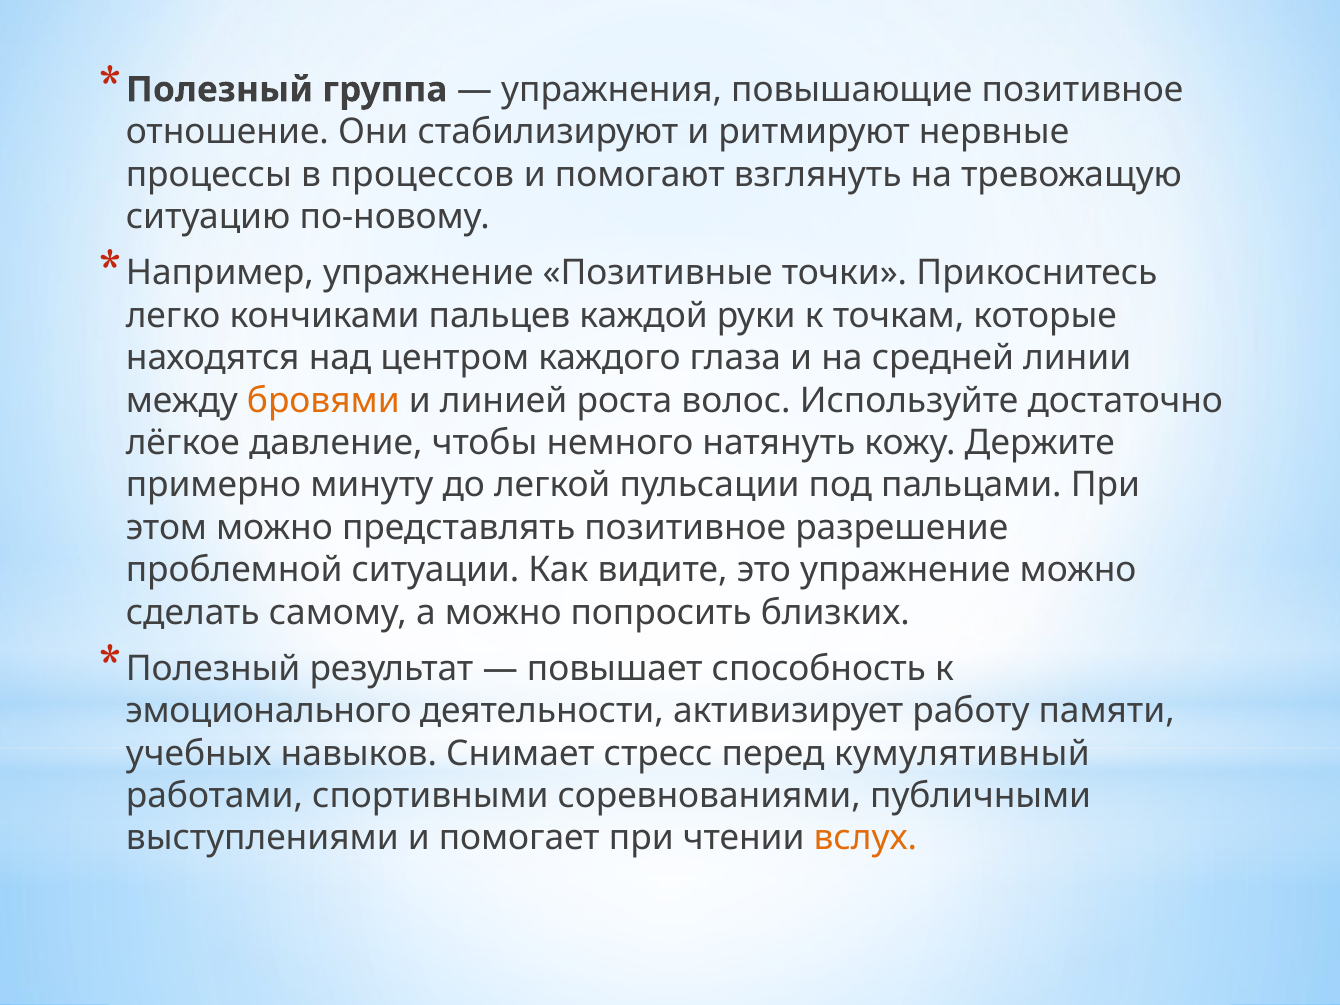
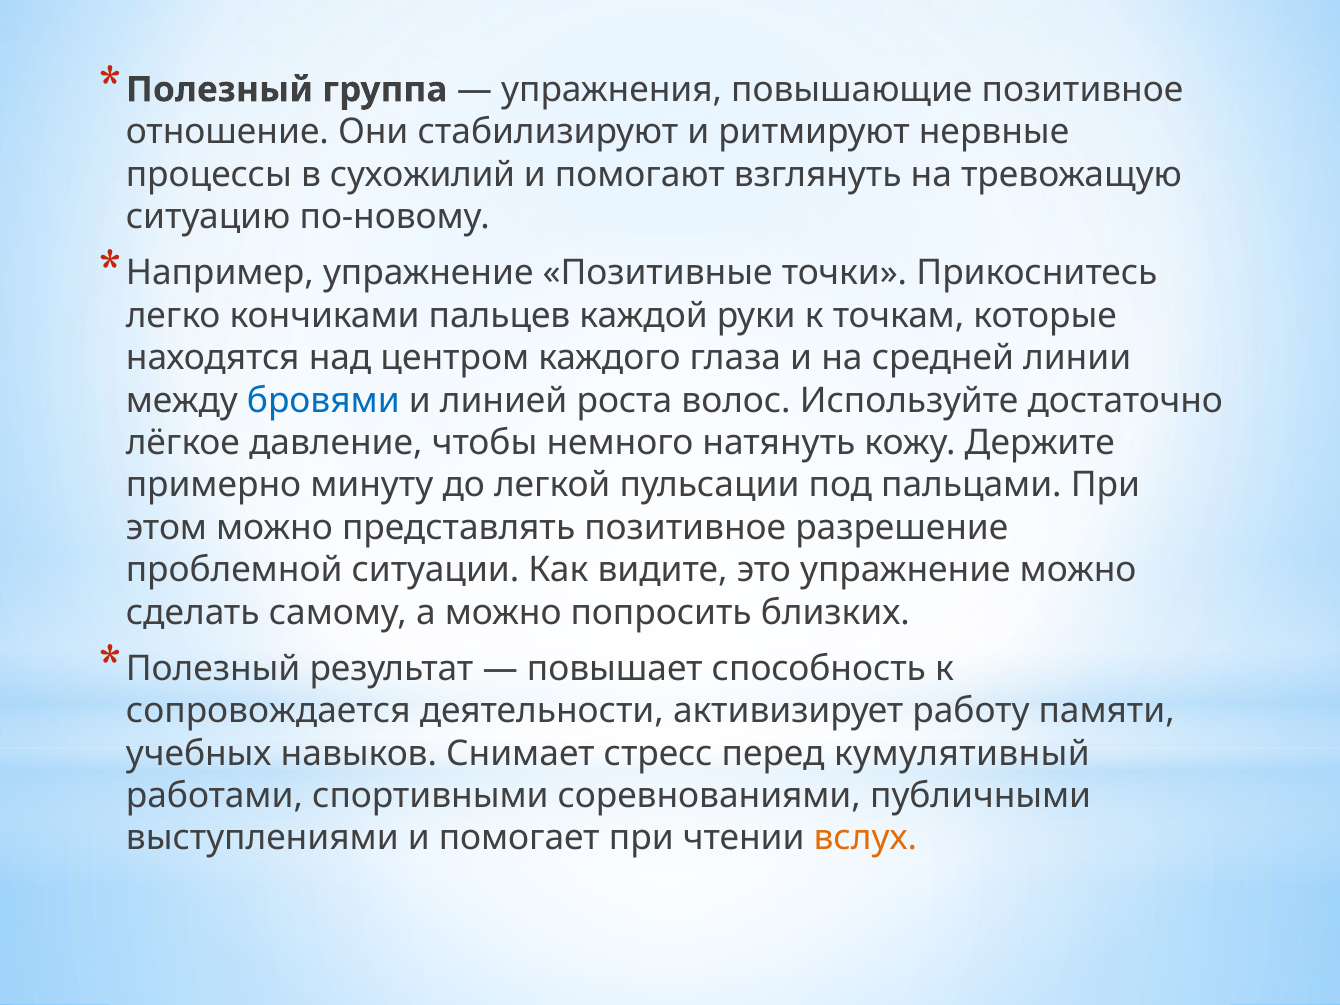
процессов: процессов -> сухожилий (423, 175)
бровями colour: orange -> blue (323, 400)
эмоционального: эмоционального -> сопровождается (268, 711)
